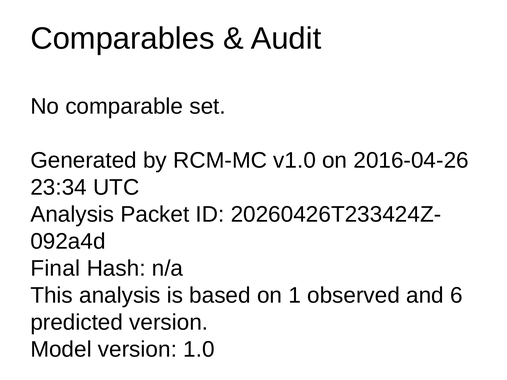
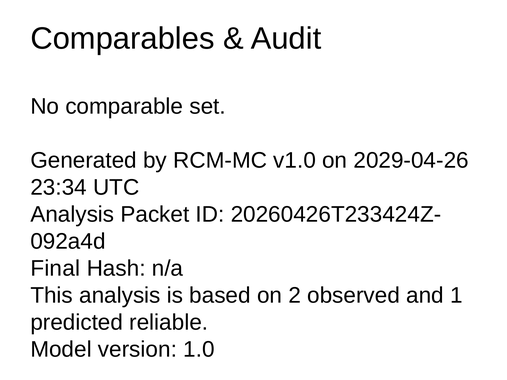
2016-04-26: 2016-04-26 -> 2029-04-26 (411, 160)
1: 1 -> 2 (295, 296)
6: 6 -> 1 (456, 296)
predicted version: version -> reliable (169, 323)
